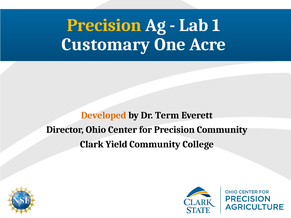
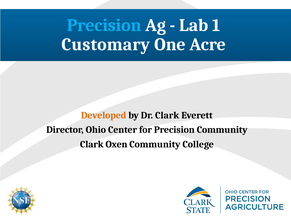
Precision colour: yellow -> light blue (104, 25)
Dr Term: Term -> Clark (167, 115)
Yield: Yield -> Oxen (116, 144)
